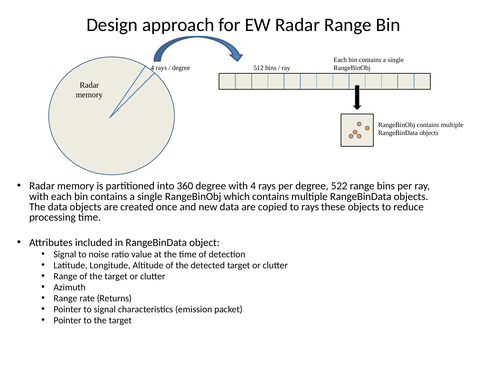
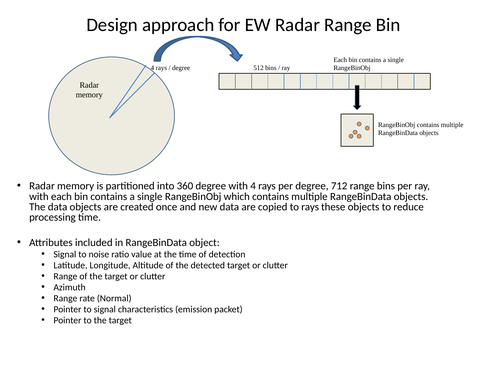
522: 522 -> 712 (339, 186)
Returns: Returns -> Normal (114, 298)
